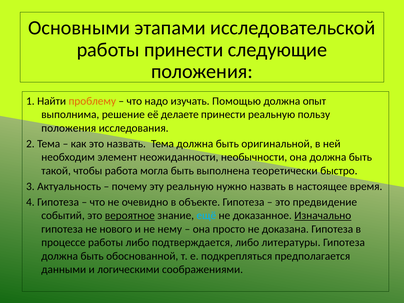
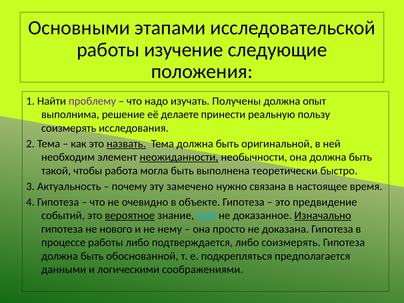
работы принести: принести -> изучение (184, 50)
проблему colour: orange -> purple (92, 101)
Помощью: Помощью -> Получены (236, 101)
положения: положения -> соизмерять (69, 128)
назвать underline: none -> present (126, 144)
неожиданности underline: none -> present (179, 157)
эту реальную: реальную -> замечено (190, 186)
нужно назвать: назвать -> связана (268, 186)
либо литературы: литературы -> соизмерять (291, 243)
